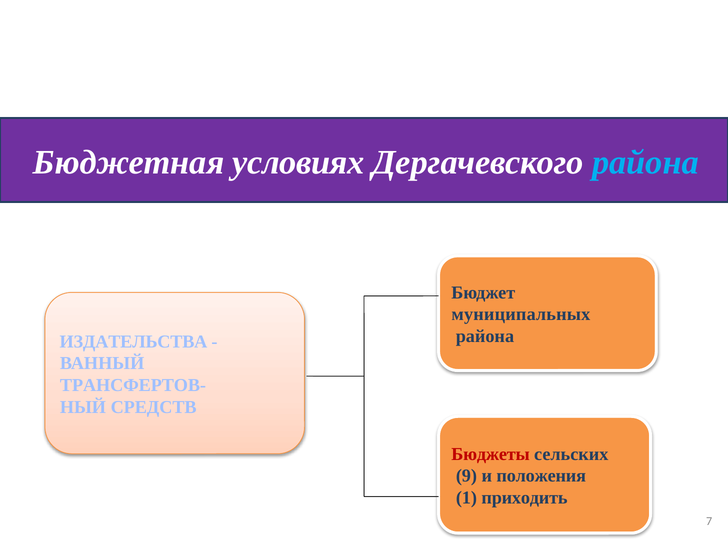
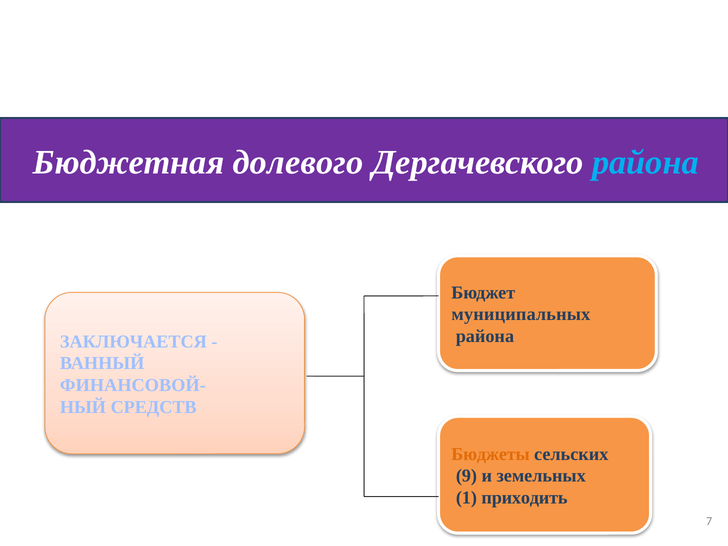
условиях: условиях -> долевого (298, 162)
ИЗДАТЕЛЬСТВА: ИЗДАТЕЛЬСТВА -> ЗАКЛЮЧАЕТСЯ (133, 342)
ТРАНСФЕРТОВ-: ТРАНСФЕРТОВ- -> ФИНАНСОВОЙ- (133, 385)
Бюджеты colour: red -> orange (491, 454)
положения: положения -> земельных (541, 476)
